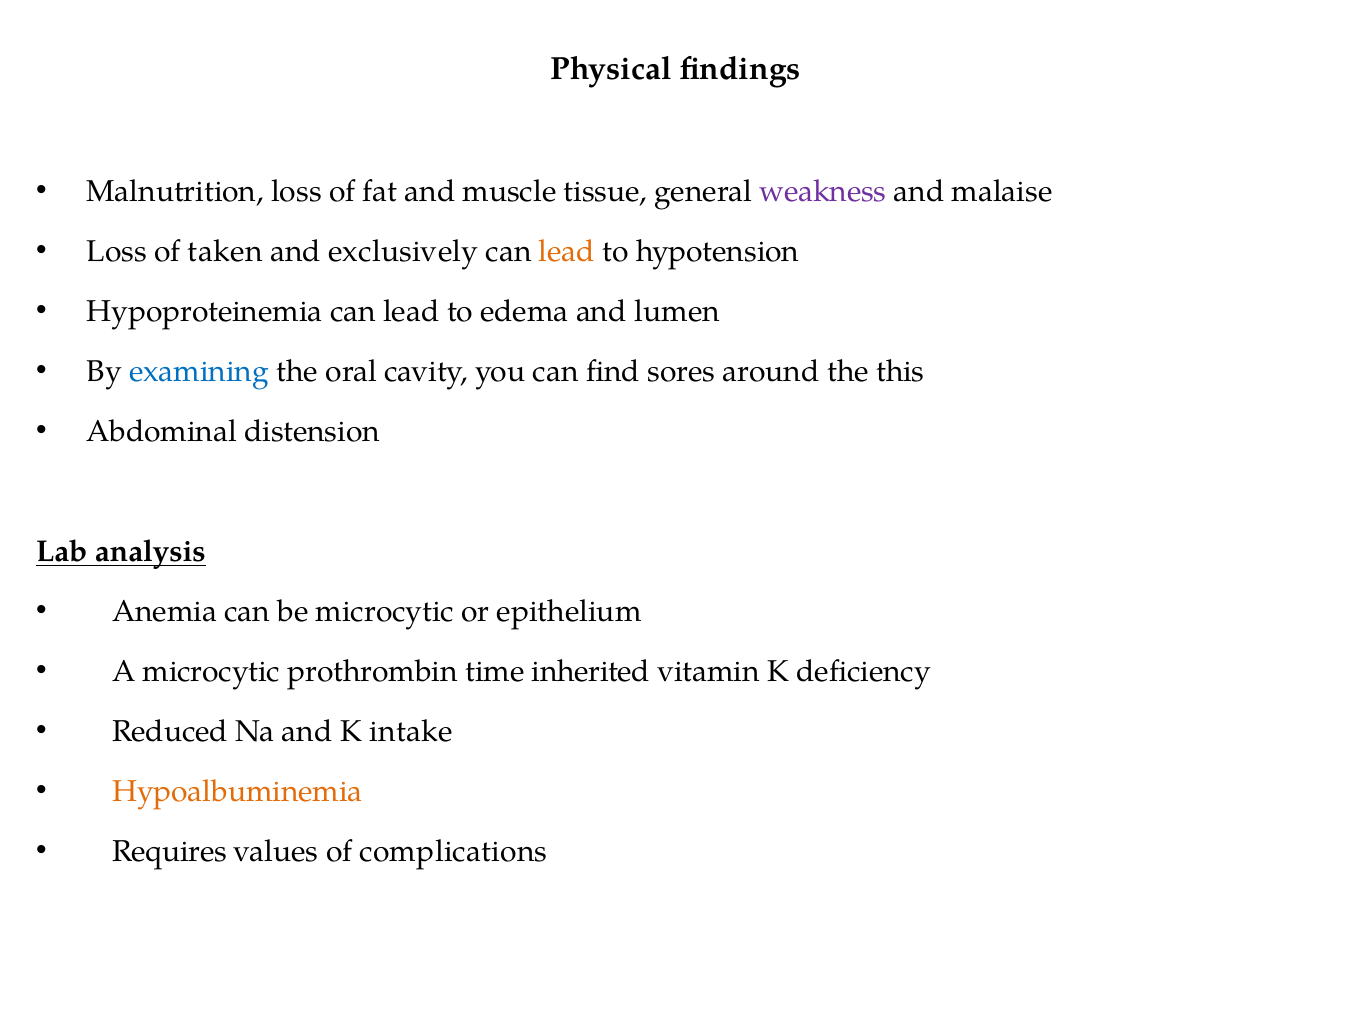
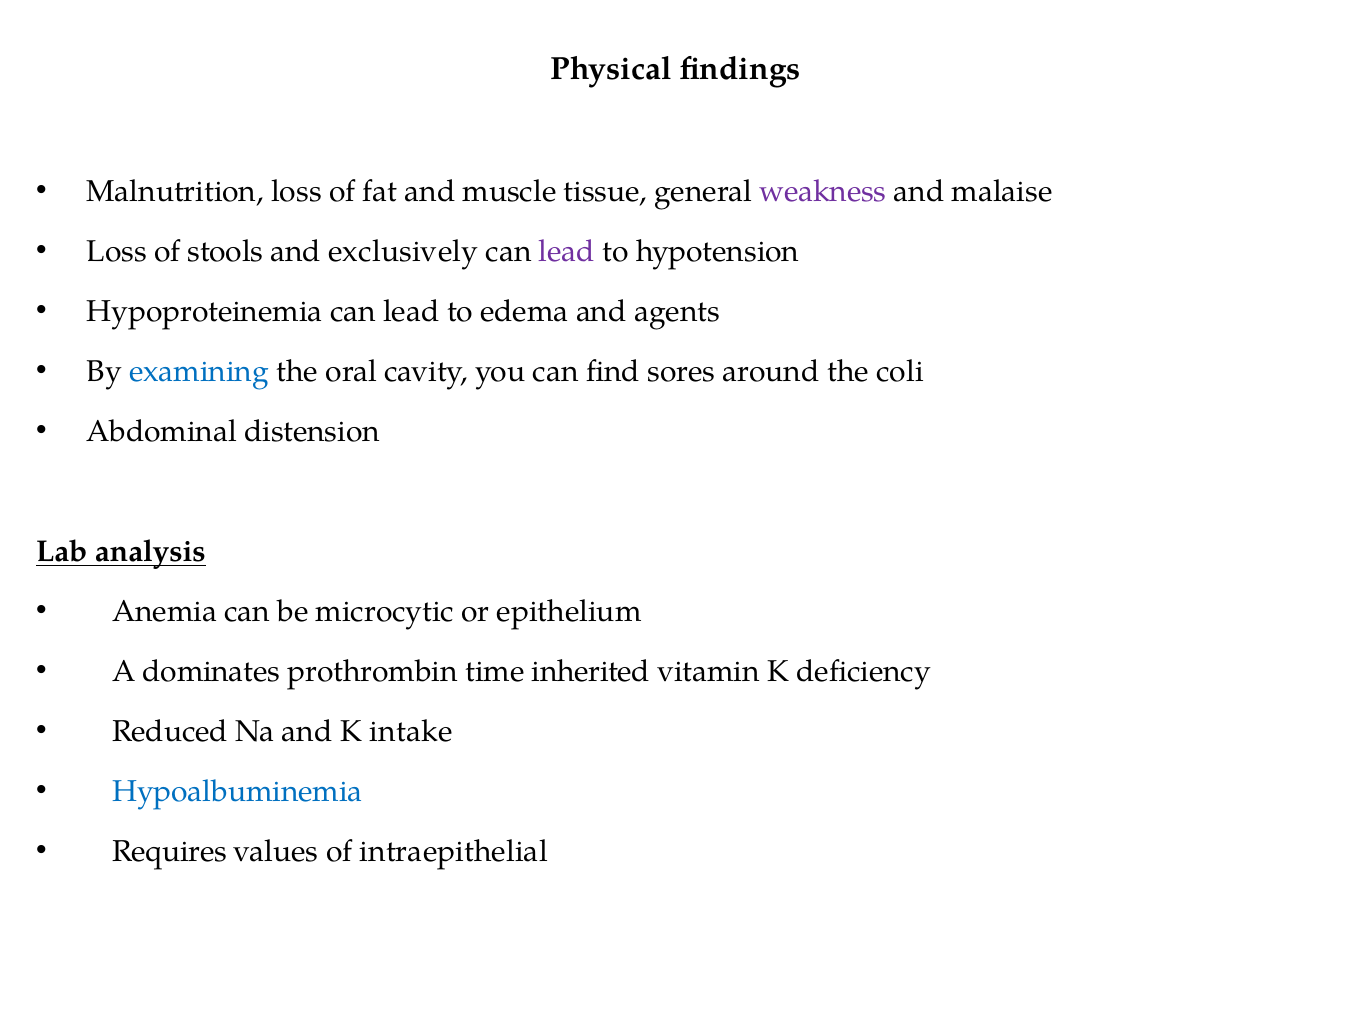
taken: taken -> stools (226, 251)
lead colour: orange -> purple (567, 251)
lumen: lumen -> agents (677, 311)
this: this -> coli (900, 371)
A microcytic: microcytic -> dominates (211, 671)
Hypoalbuminemia colour: orange -> blue (238, 791)
complications: complications -> intraepithelial (454, 851)
